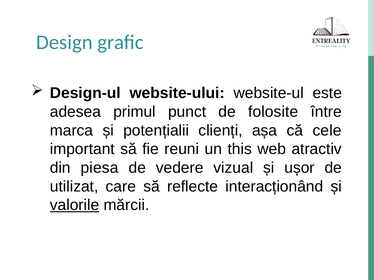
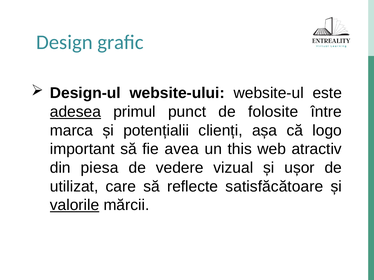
adesea underline: none -> present (75, 112)
cele: cele -> logo (327, 131)
reuni: reuni -> avea (182, 149)
interacționând: interacționând -> satisfăcătoare (274, 187)
